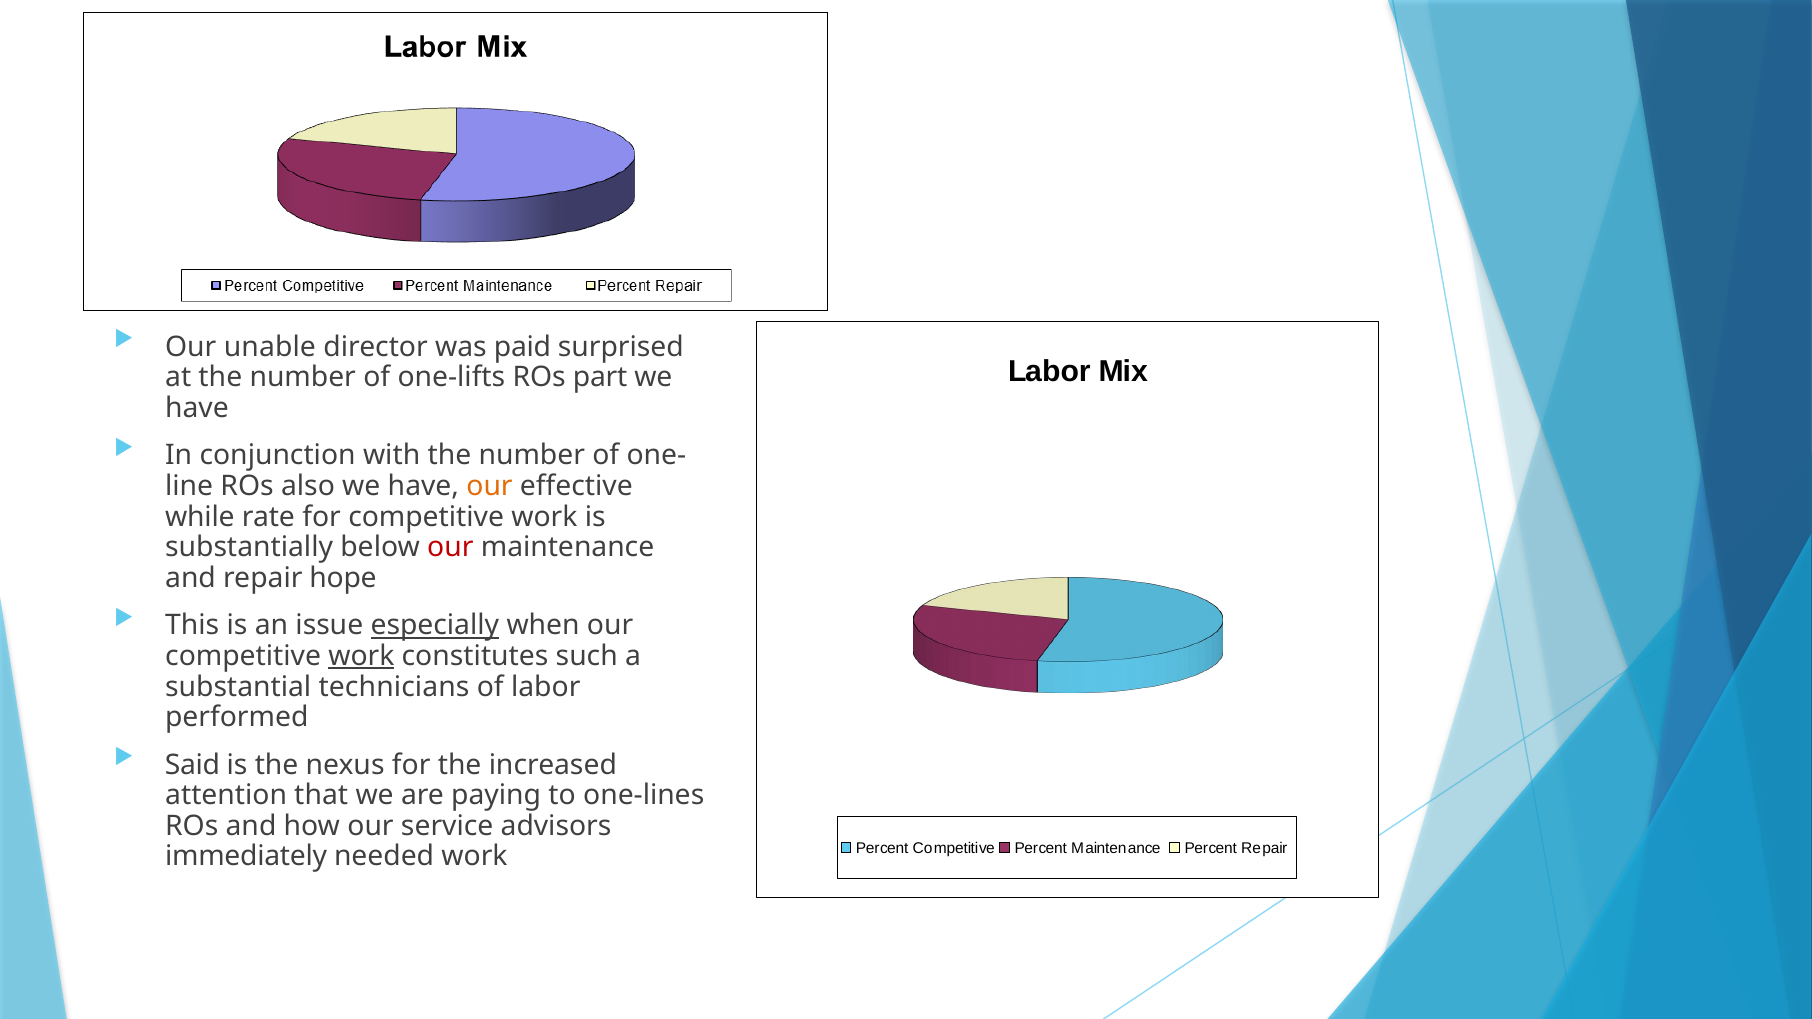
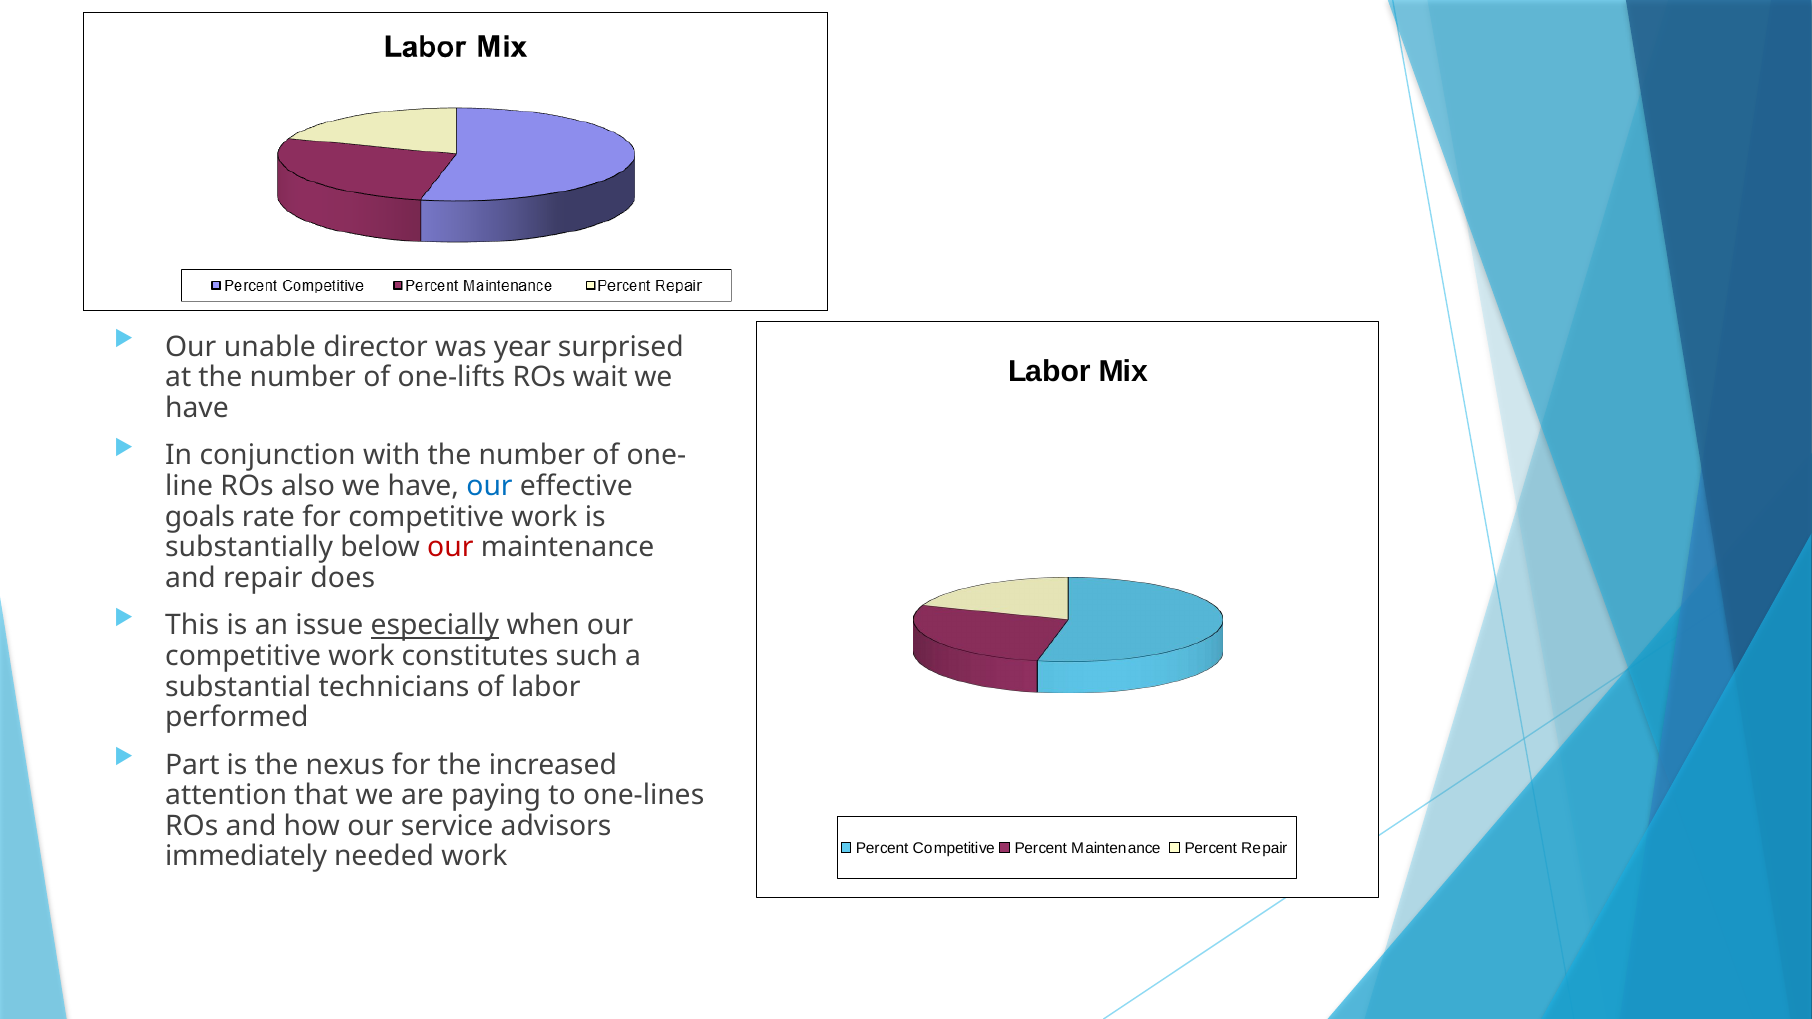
paid: paid -> year (522, 347)
part: part -> wait (600, 377)
our colour: orange -> blue (490, 486)
while: while -> goals (200, 517)
hope: hope -> does (343, 578)
work underline: present -> none (361, 656)
Said: Said -> Part (192, 765)
